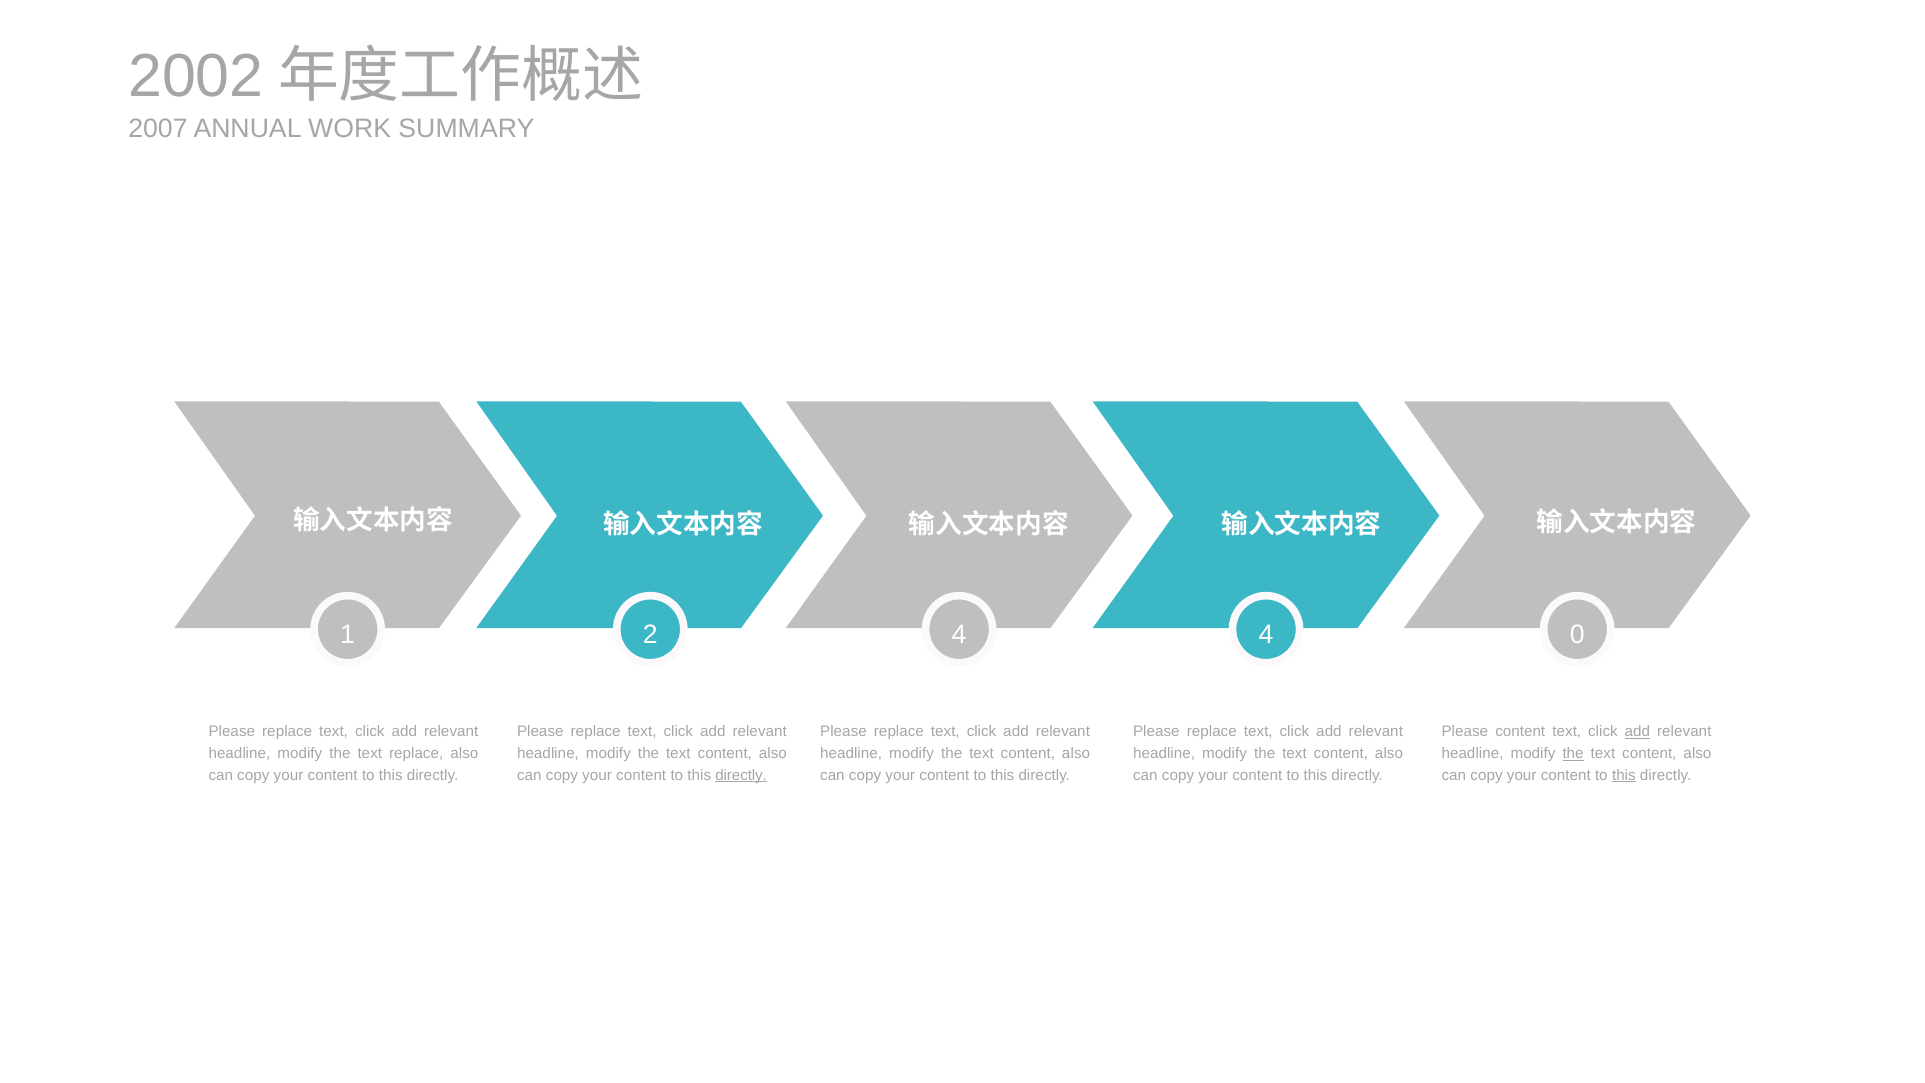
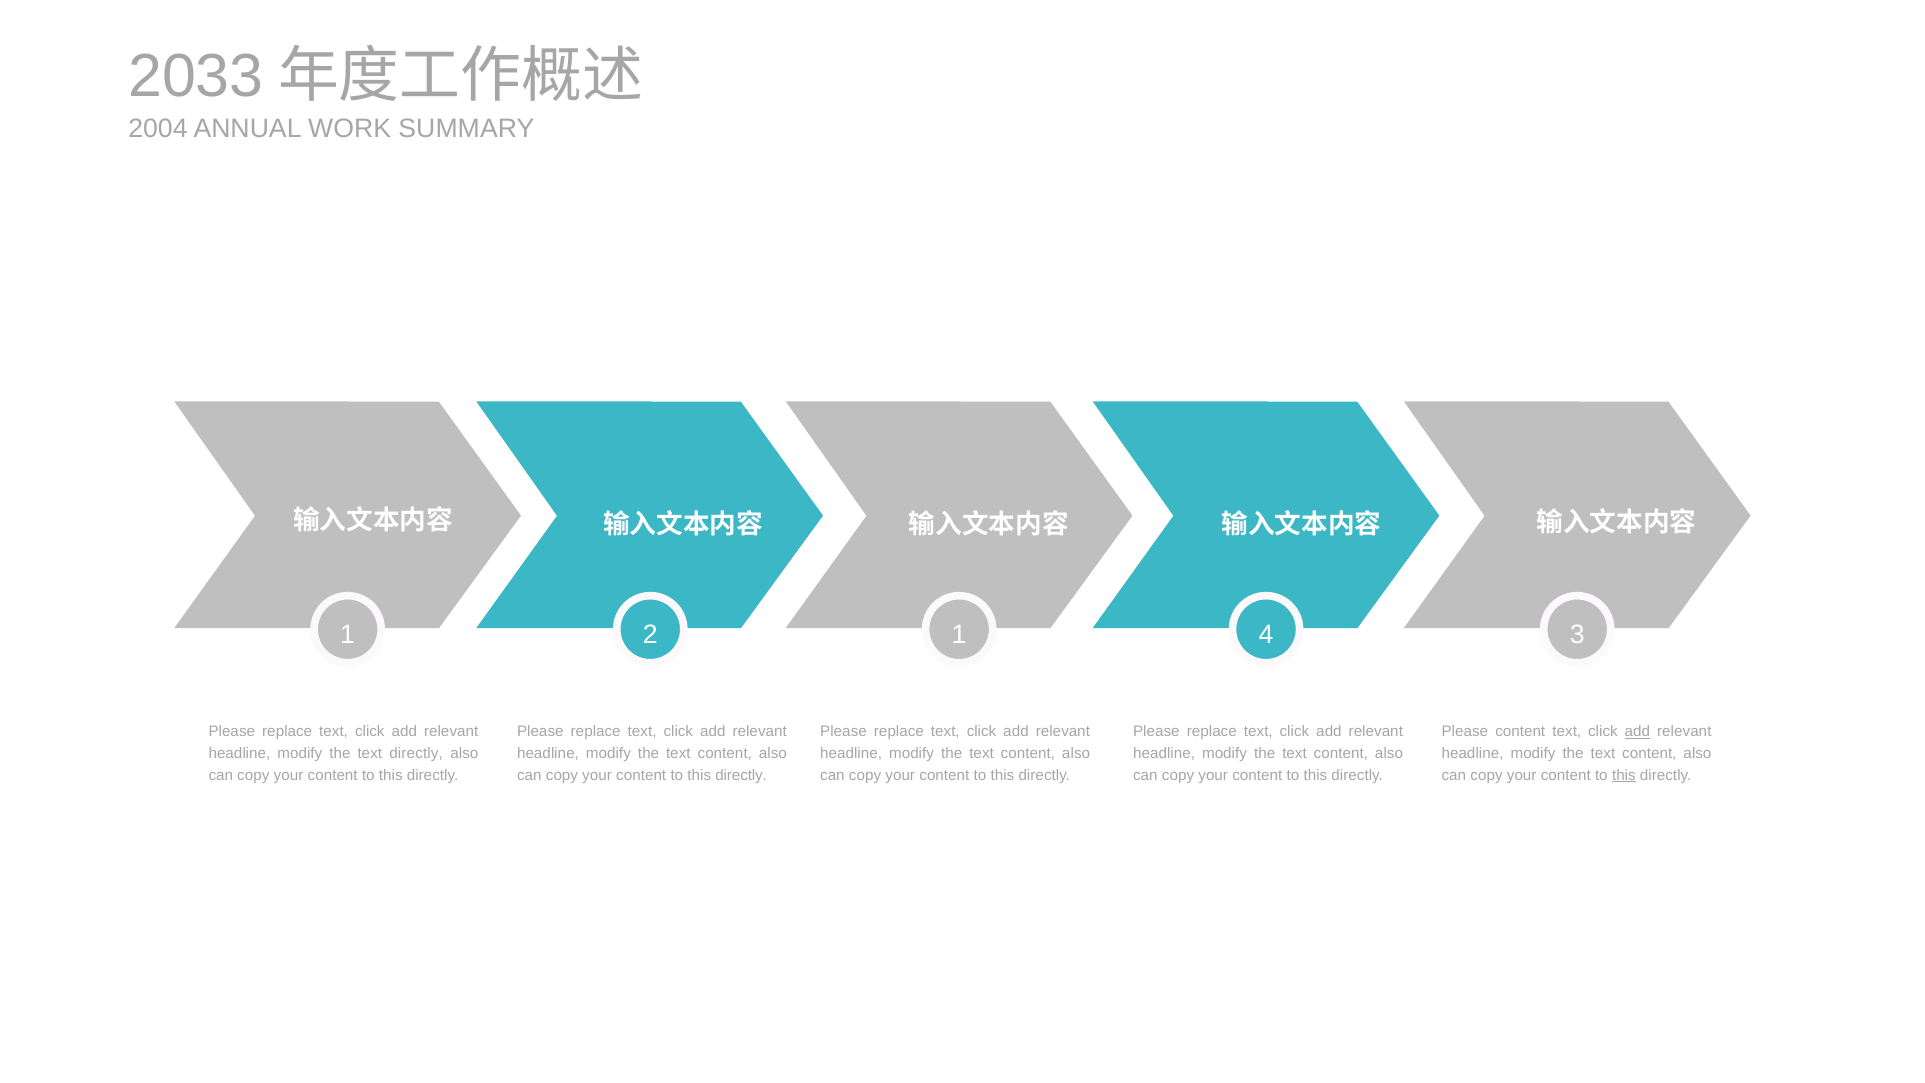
2002: 2002 -> 2033 (196, 76)
2007: 2007 -> 2004 (158, 129)
2 4: 4 -> 1 (959, 634)
0: 0 -> 3 (1577, 634)
text replace: replace -> directly (416, 753)
the underline: present -> none (1573, 753)
directly underline: present -> none (741, 775)
